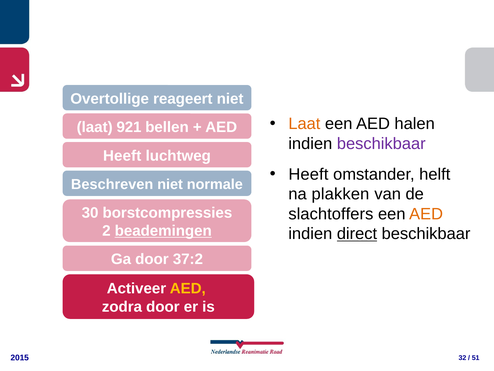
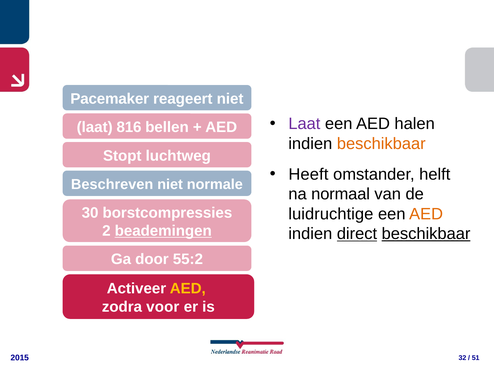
Overtollige: Overtollige -> Pacemaker (110, 99)
Laat colour: orange -> purple (304, 124)
921: 921 -> 816 (129, 127)
beschikbaar colour: purple -> orange (381, 143)
Heeft: Heeft -> Stopt (122, 156)
plakken: plakken -> normaal (341, 194)
slachtoffers: slachtoffers -> luidruchtige (331, 214)
beschikbaar underline: none -> present (426, 233)
37:2: 37:2 -> 55:2 (188, 259)
zodra door: door -> voor (163, 306)
